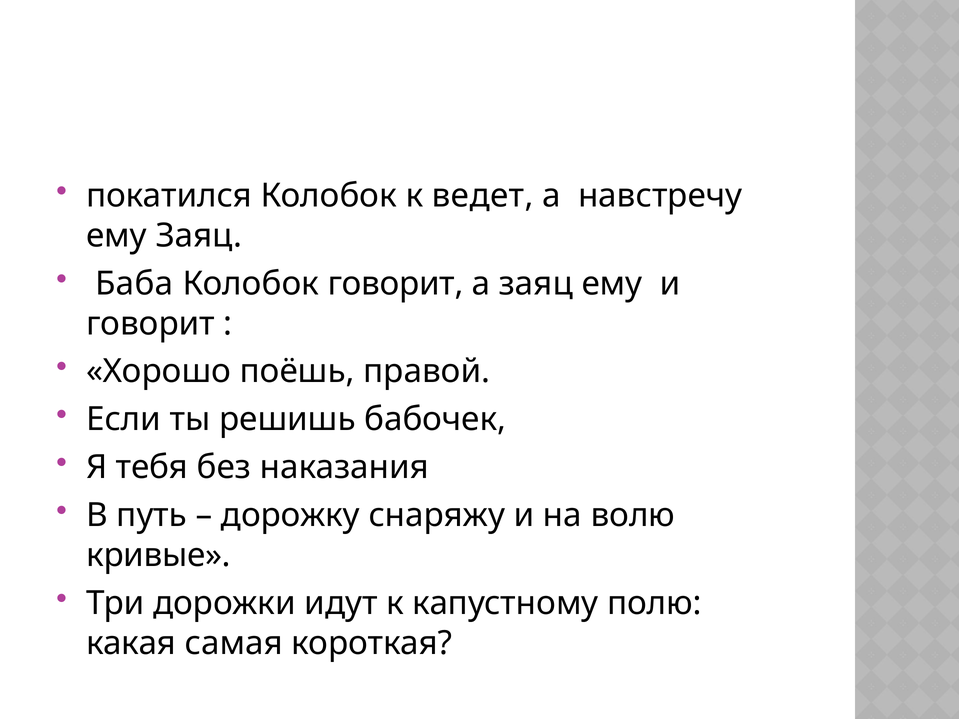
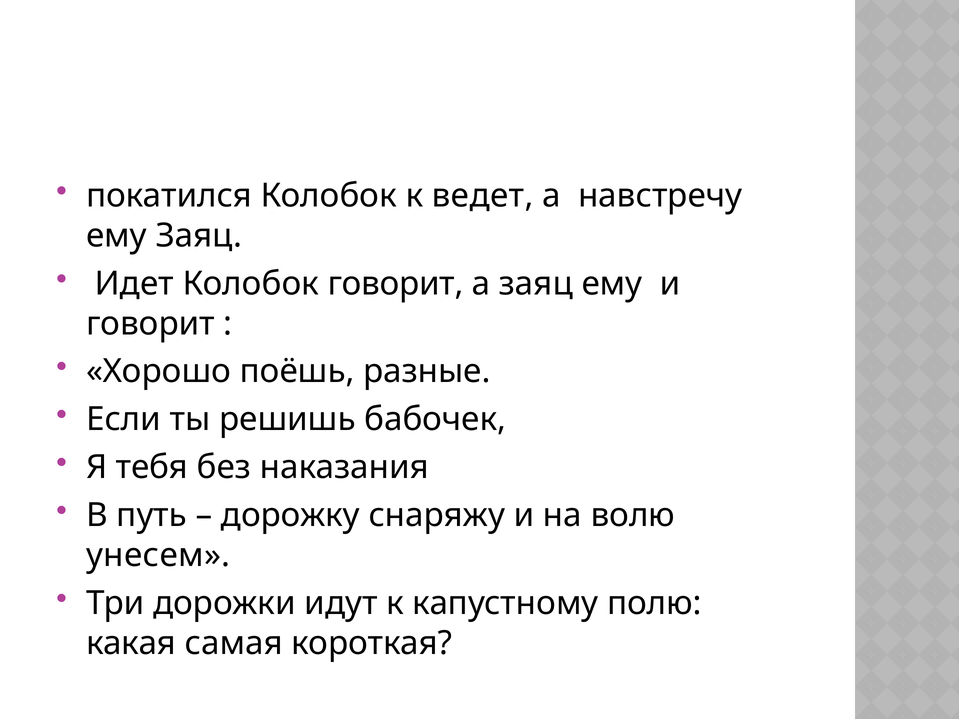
Баба: Баба -> Идет (134, 284)
правой: правой -> разные (427, 372)
кривые: кривые -> унесем (158, 555)
